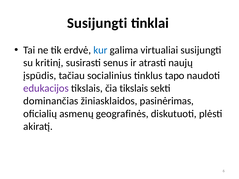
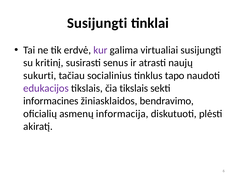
kur colour: blue -> purple (100, 50)
įspūdis: įspūdis -> sukurti (40, 76)
dominančias: dominančias -> informacines (51, 101)
pasinėrimas: pasinėrimas -> bendravimo (167, 101)
geografinės: geografinės -> informacija (122, 114)
